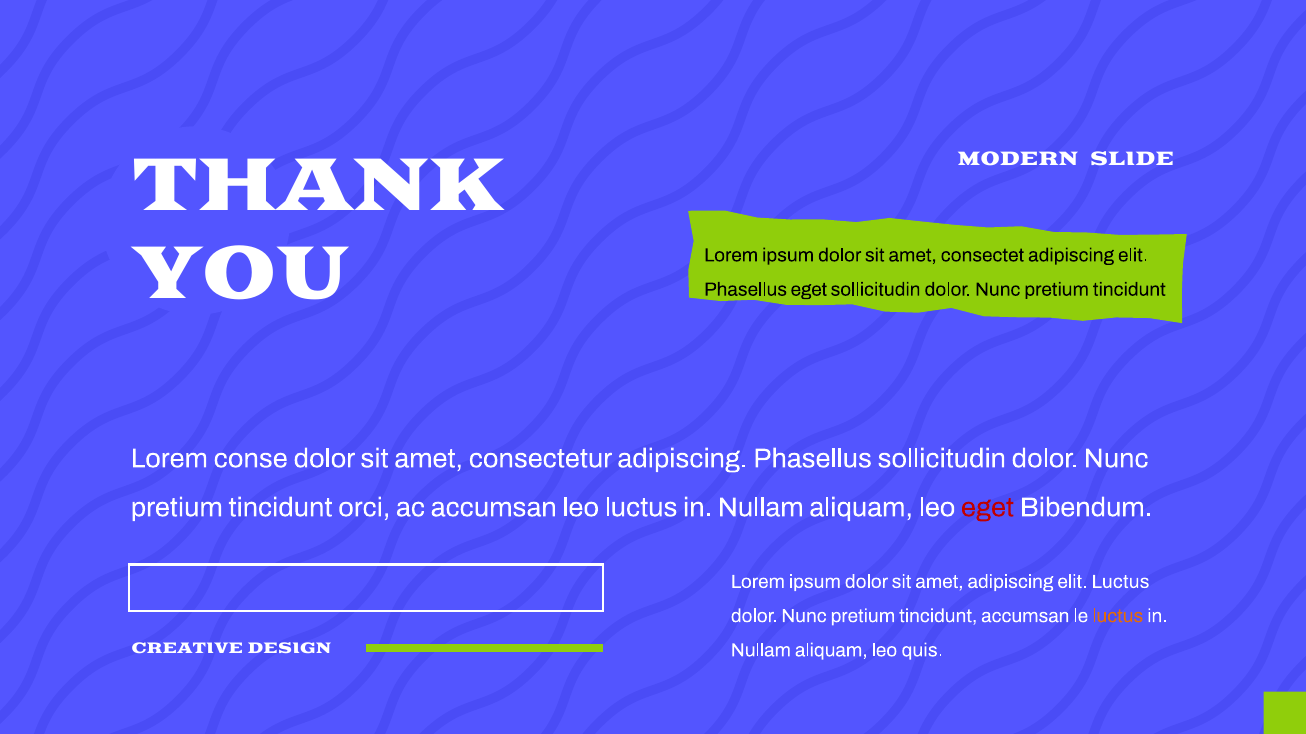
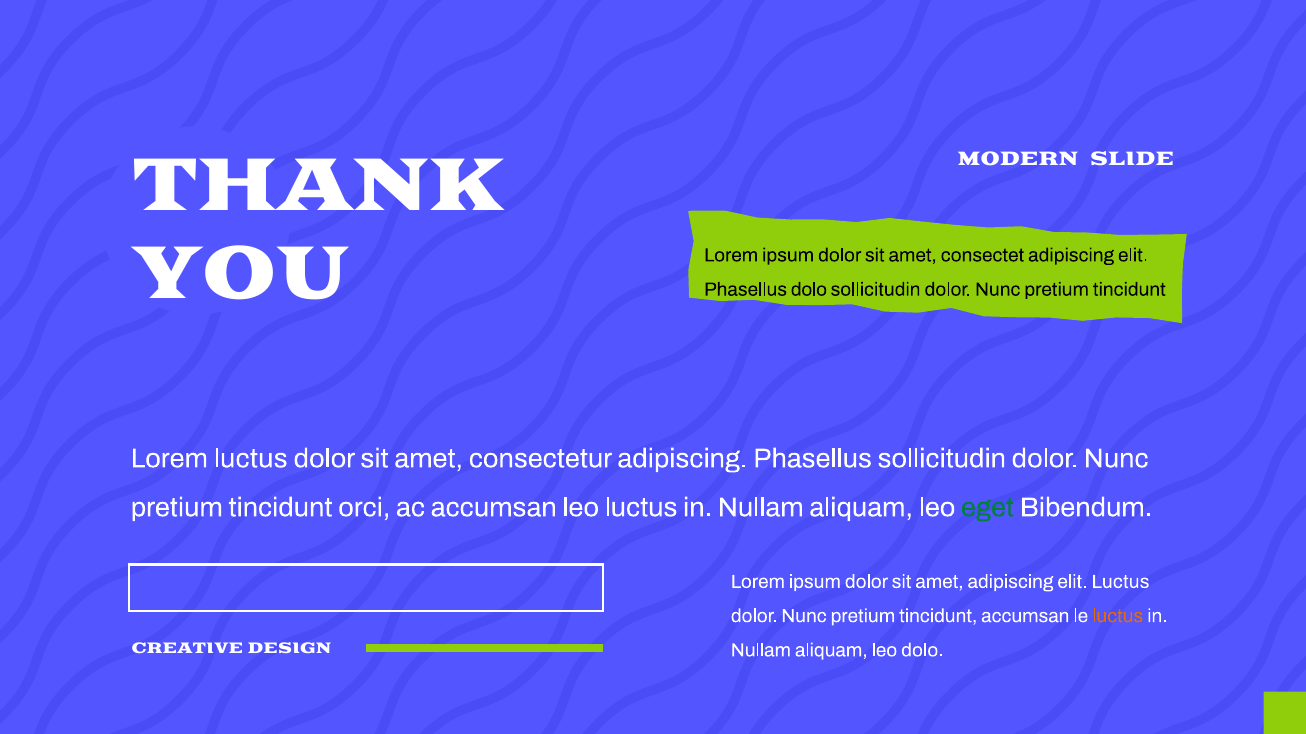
Phasellus eget: eget -> dolo (809, 290)
Lorem conse: conse -> luctus (251, 459)
eget colour: red -> green (988, 508)
leo quis: quis -> dolo (922, 651)
